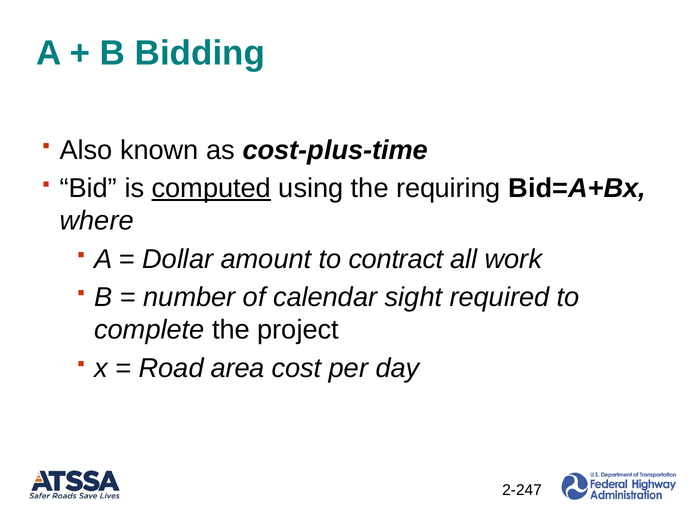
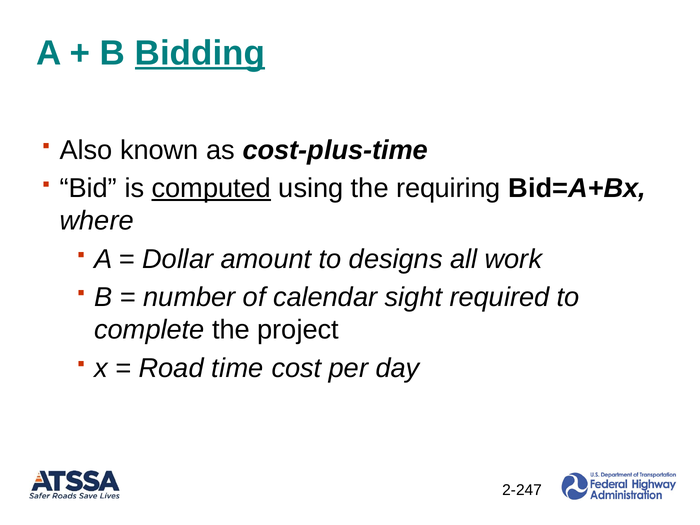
Bidding underline: none -> present (200, 53)
contract: contract -> designs (396, 259)
area: area -> time (237, 368)
